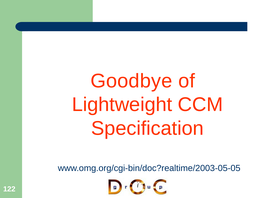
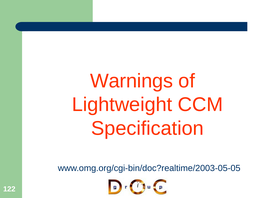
Goodbye: Goodbye -> Warnings (132, 81)
